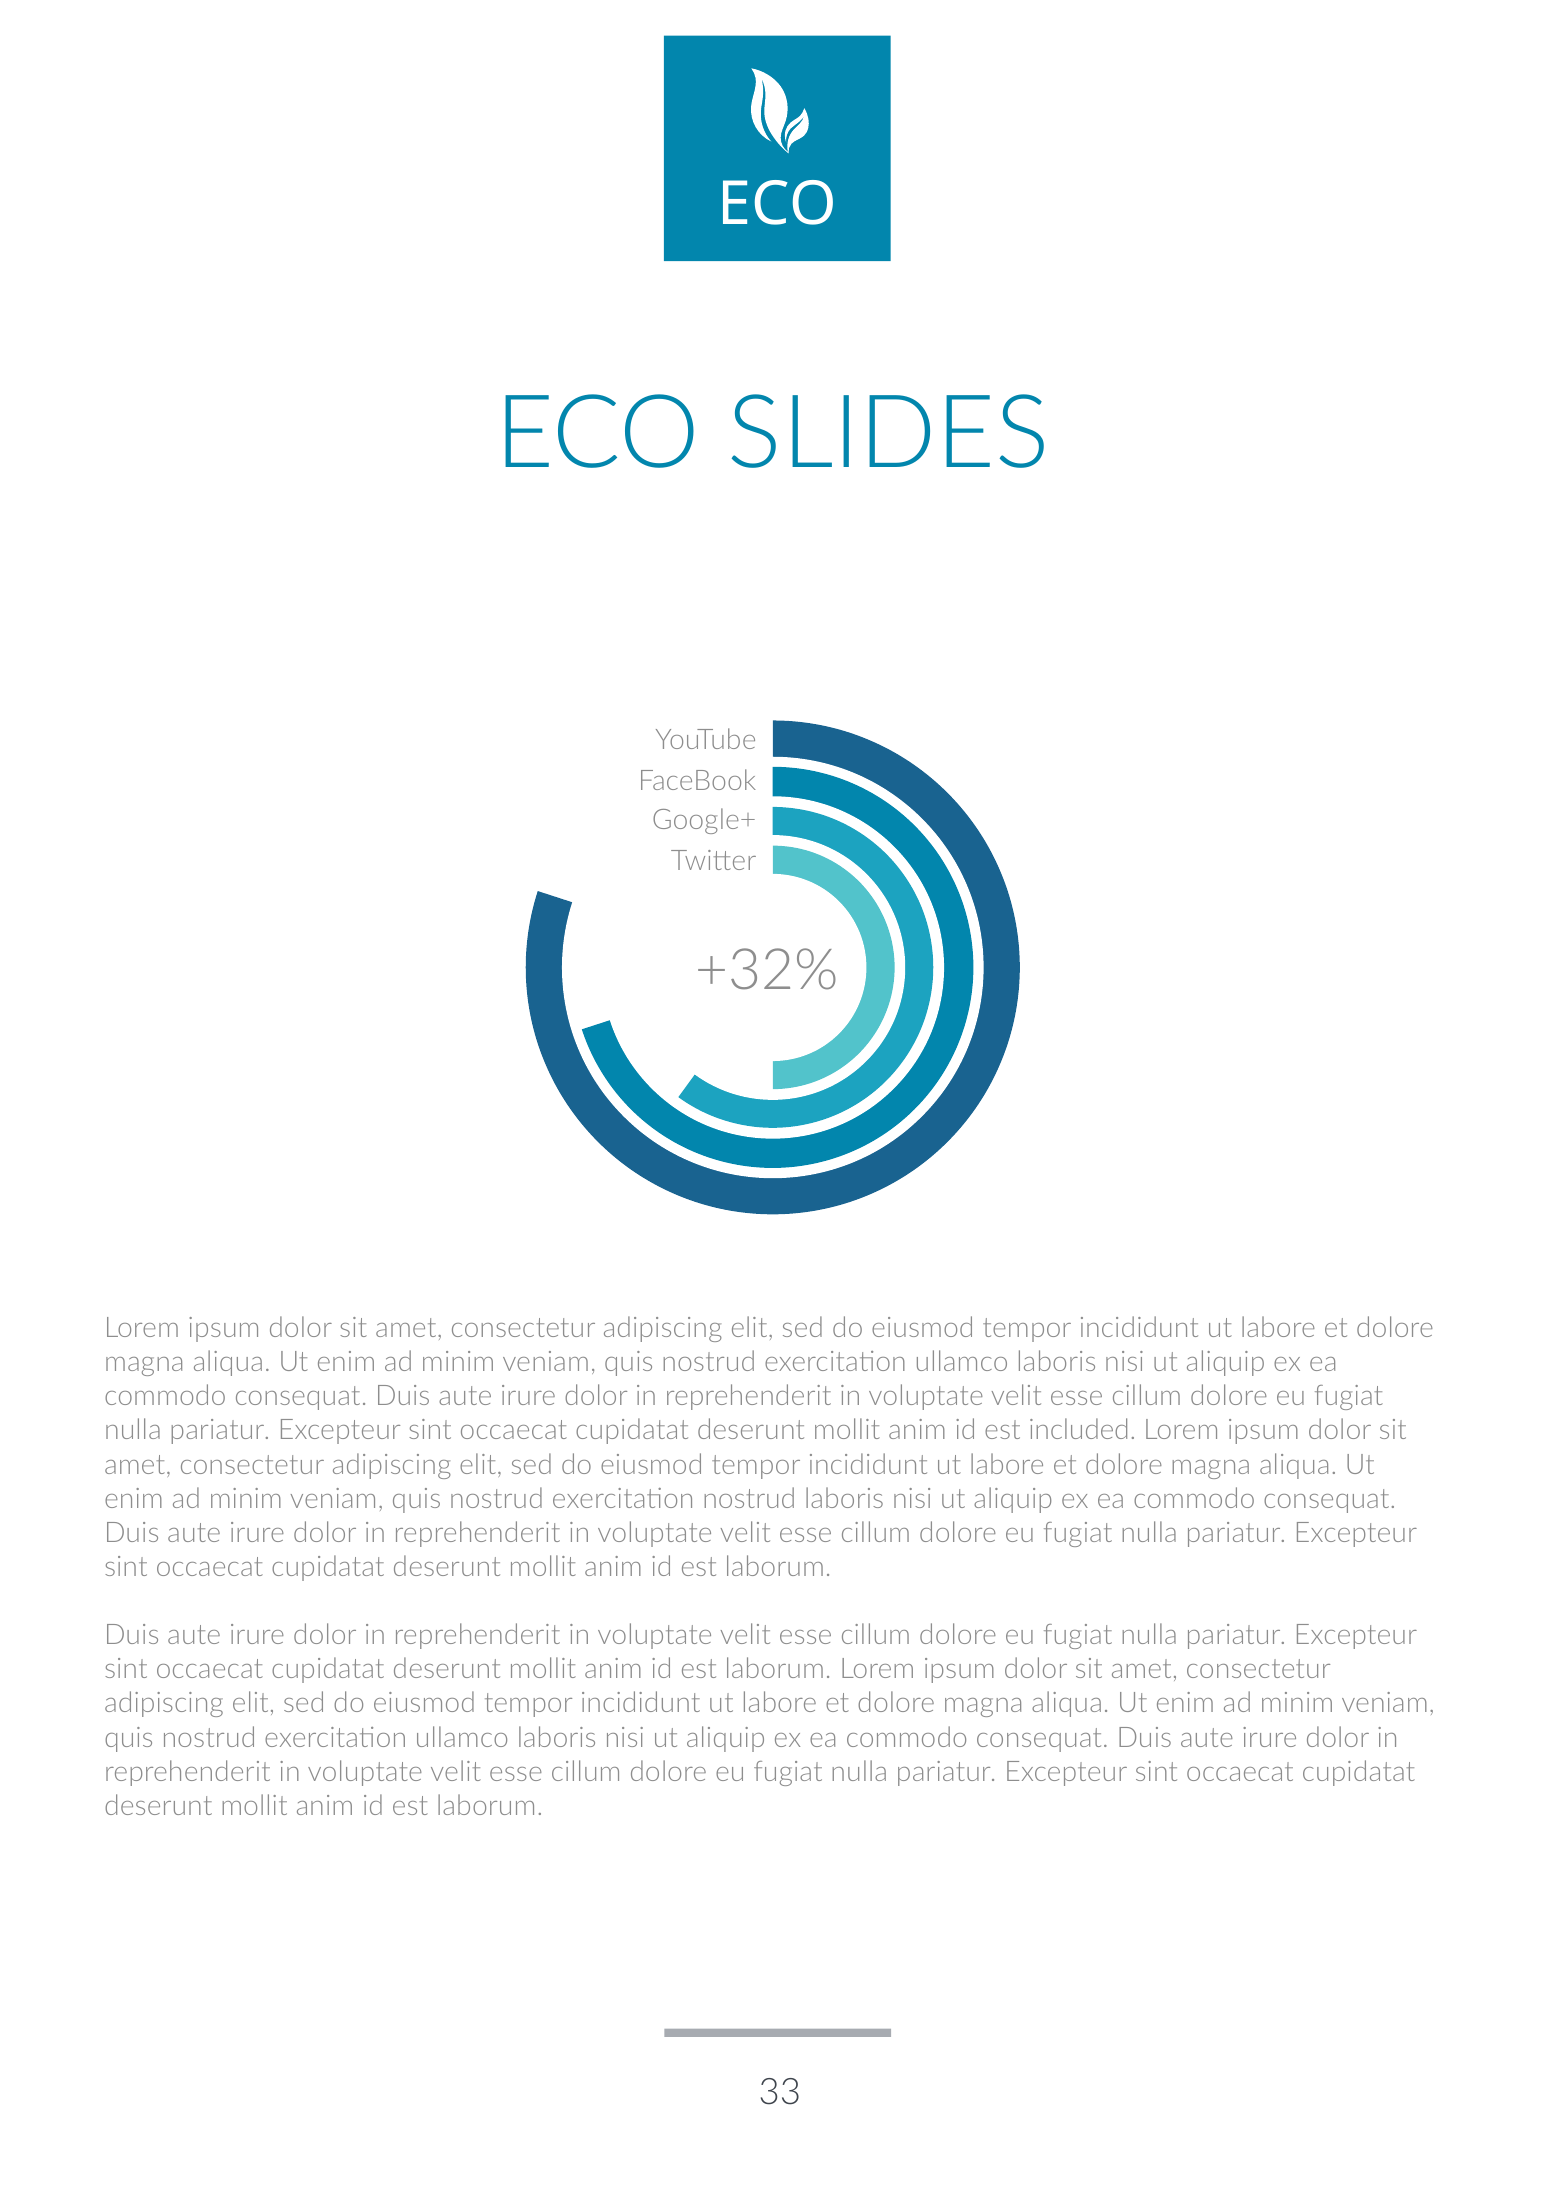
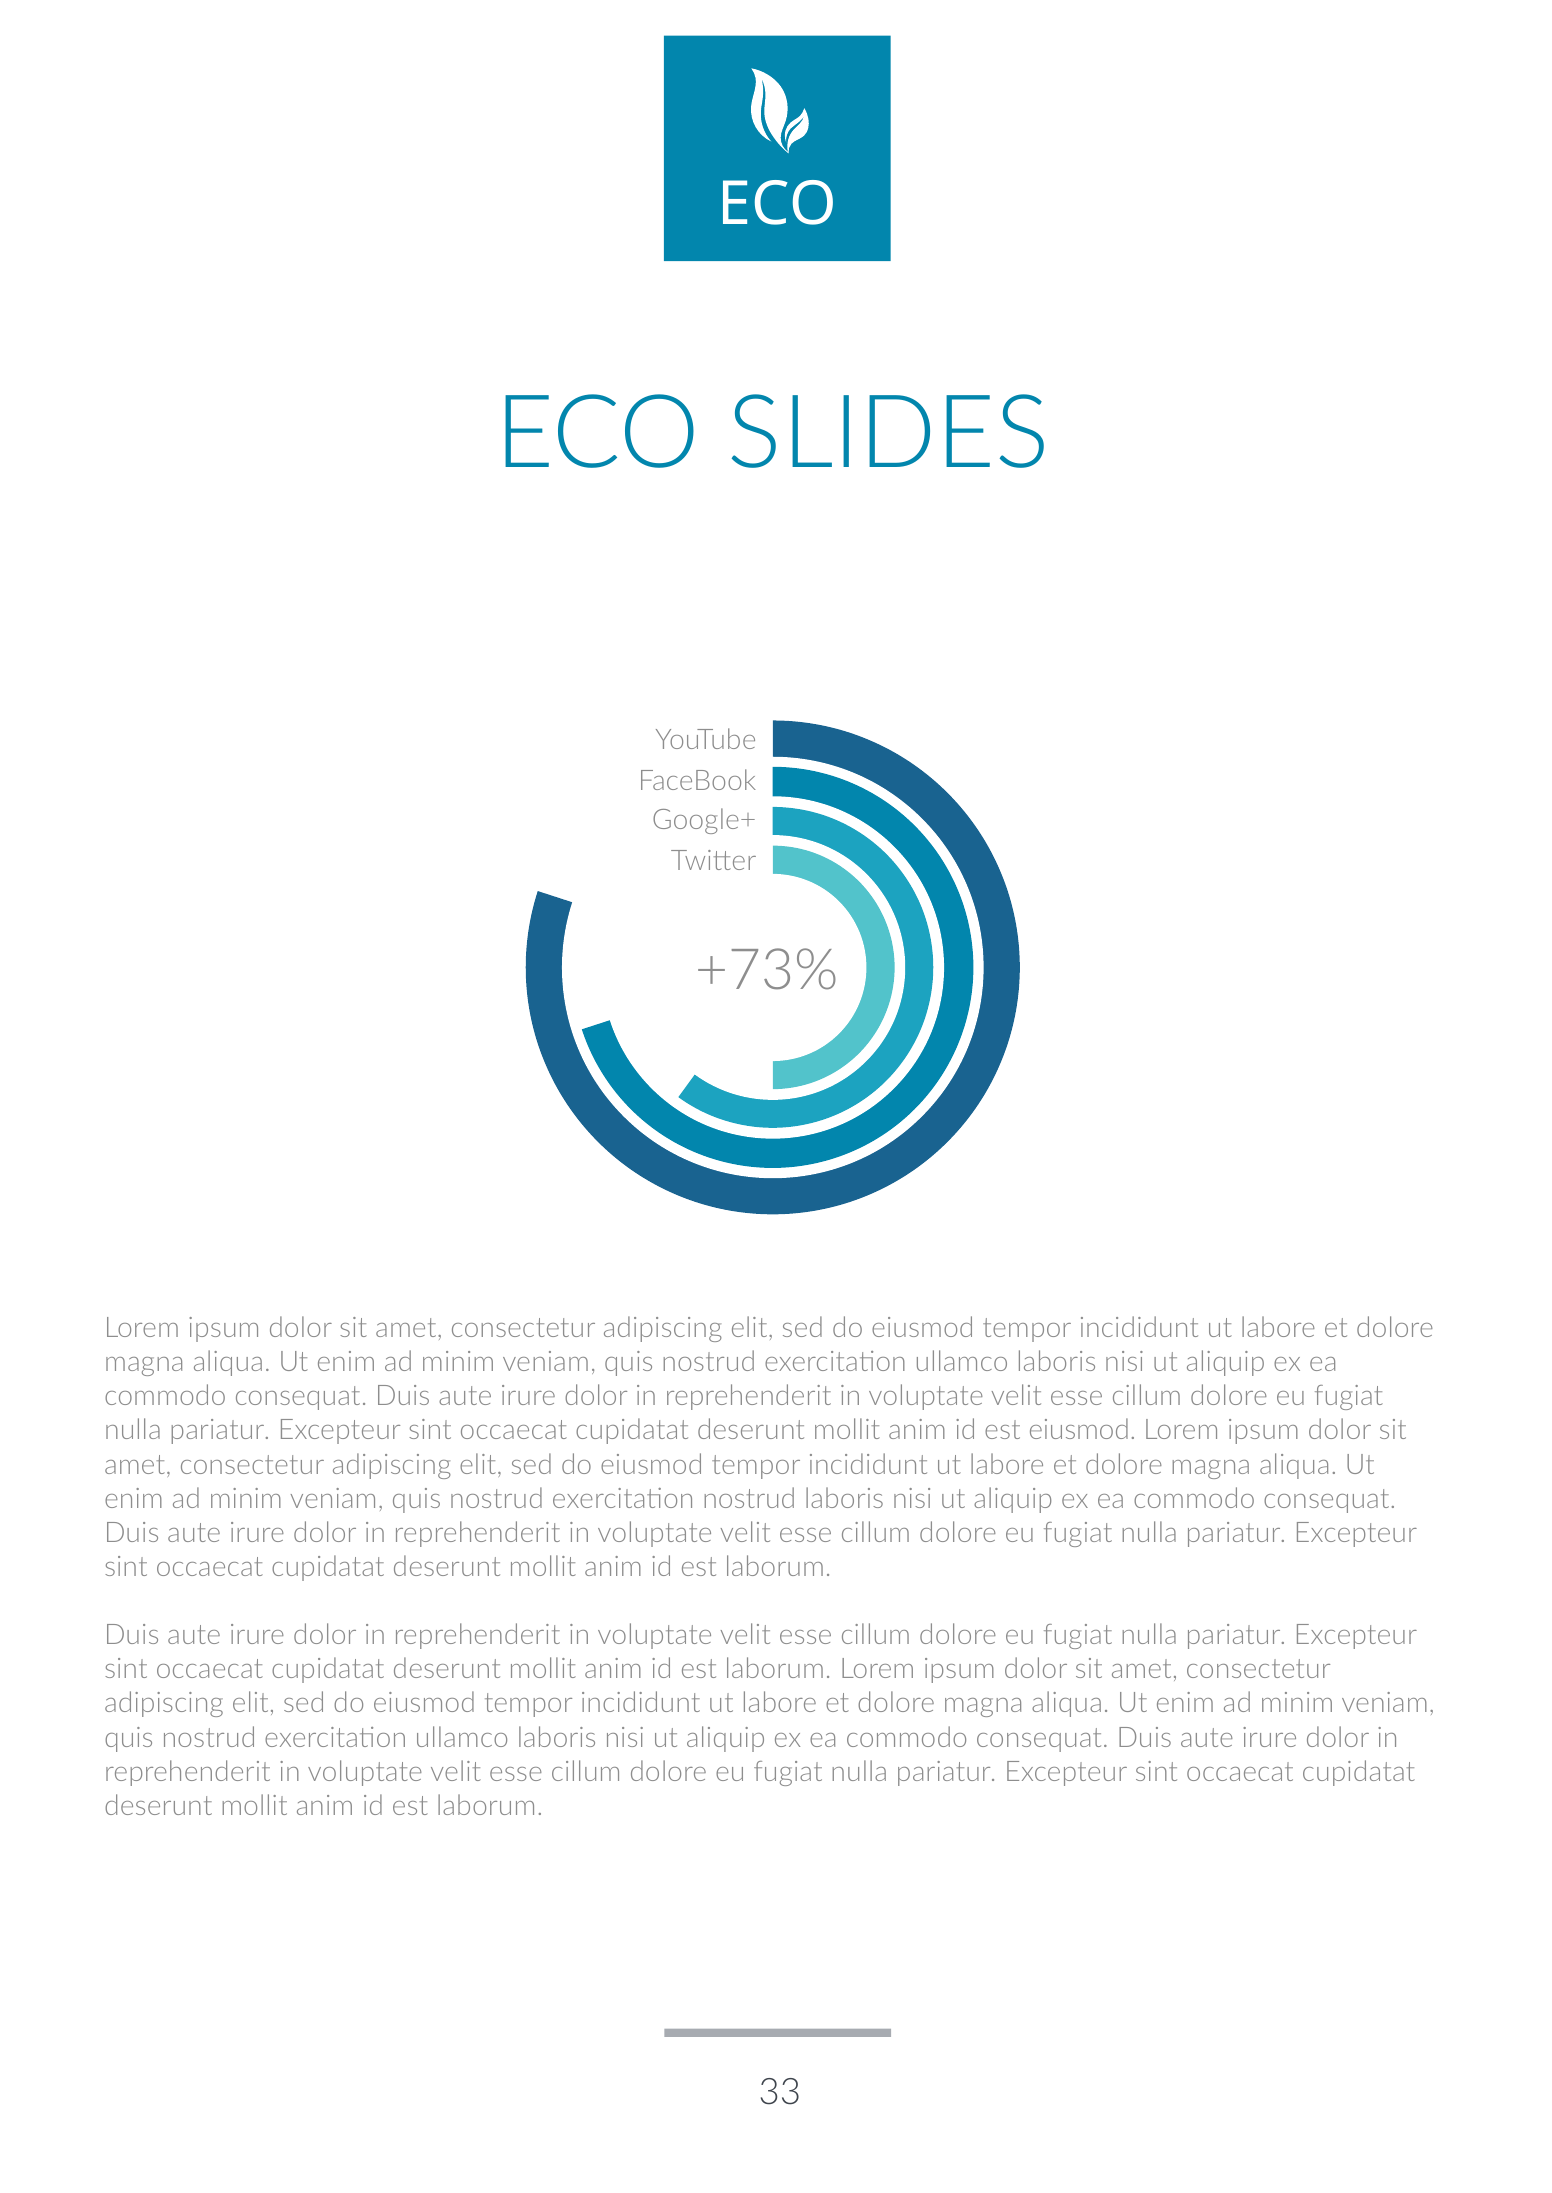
+32%: +32% -> +73% (767, 971)
est included: included -> eiusmod (1082, 1431)
